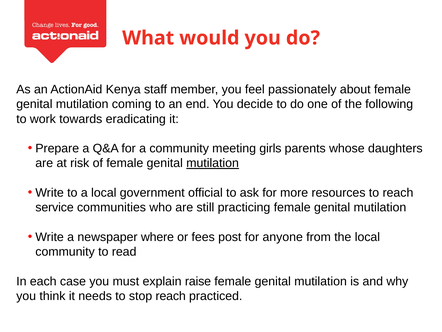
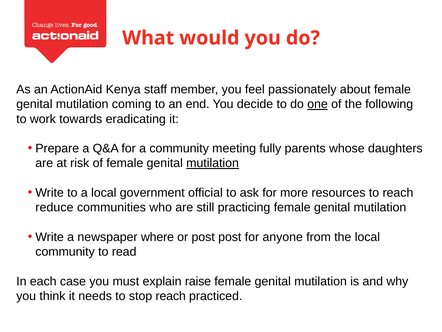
one underline: none -> present (318, 104)
girls: girls -> fully (270, 148)
service: service -> reduce (54, 207)
or fees: fees -> post (203, 237)
